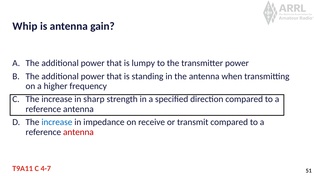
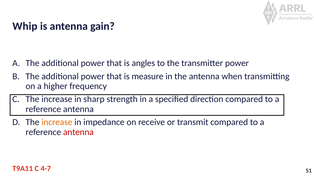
lumpy: lumpy -> angles (143, 63)
standing: standing -> measure (148, 77)
increase colour: blue -> orange (57, 123)
